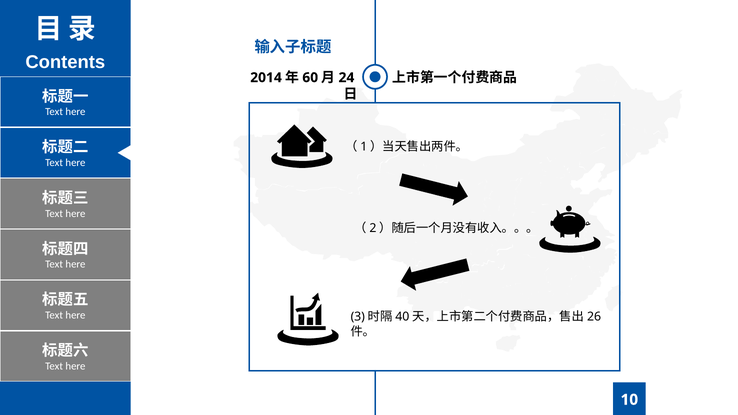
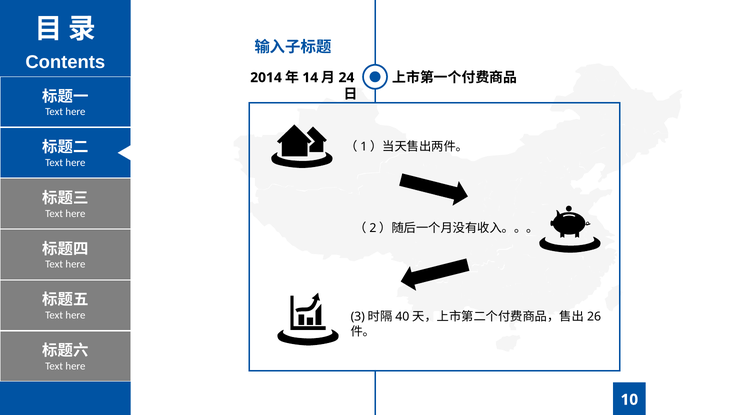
60: 60 -> 14 (310, 78)
